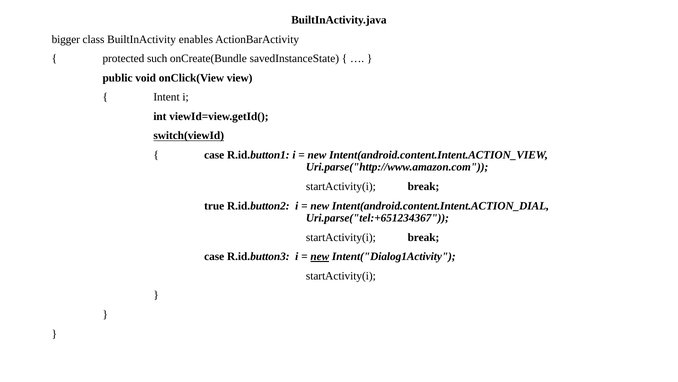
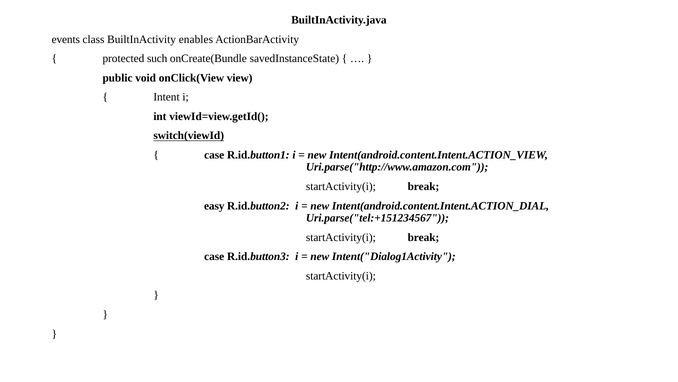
bigger: bigger -> events (66, 39)
true: true -> easy (214, 205)
Uri.parse("tel:+651234367: Uri.parse("tel:+651234367 -> Uri.parse("tel:+151234567 (377, 218)
new underline: present -> none (320, 256)
